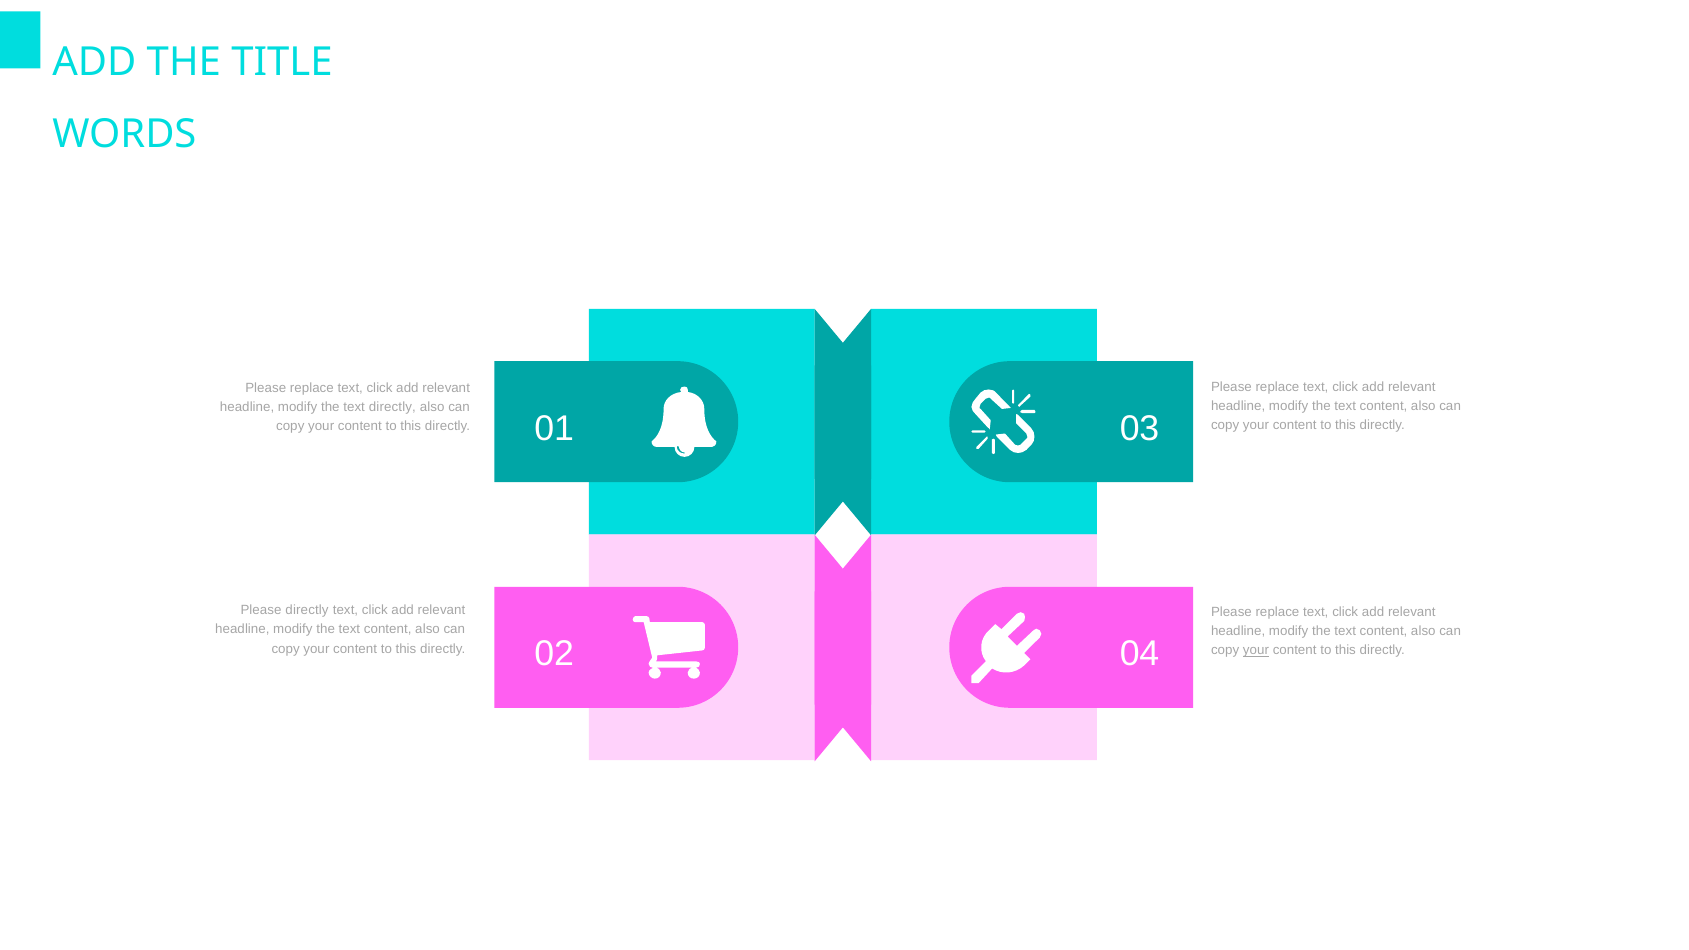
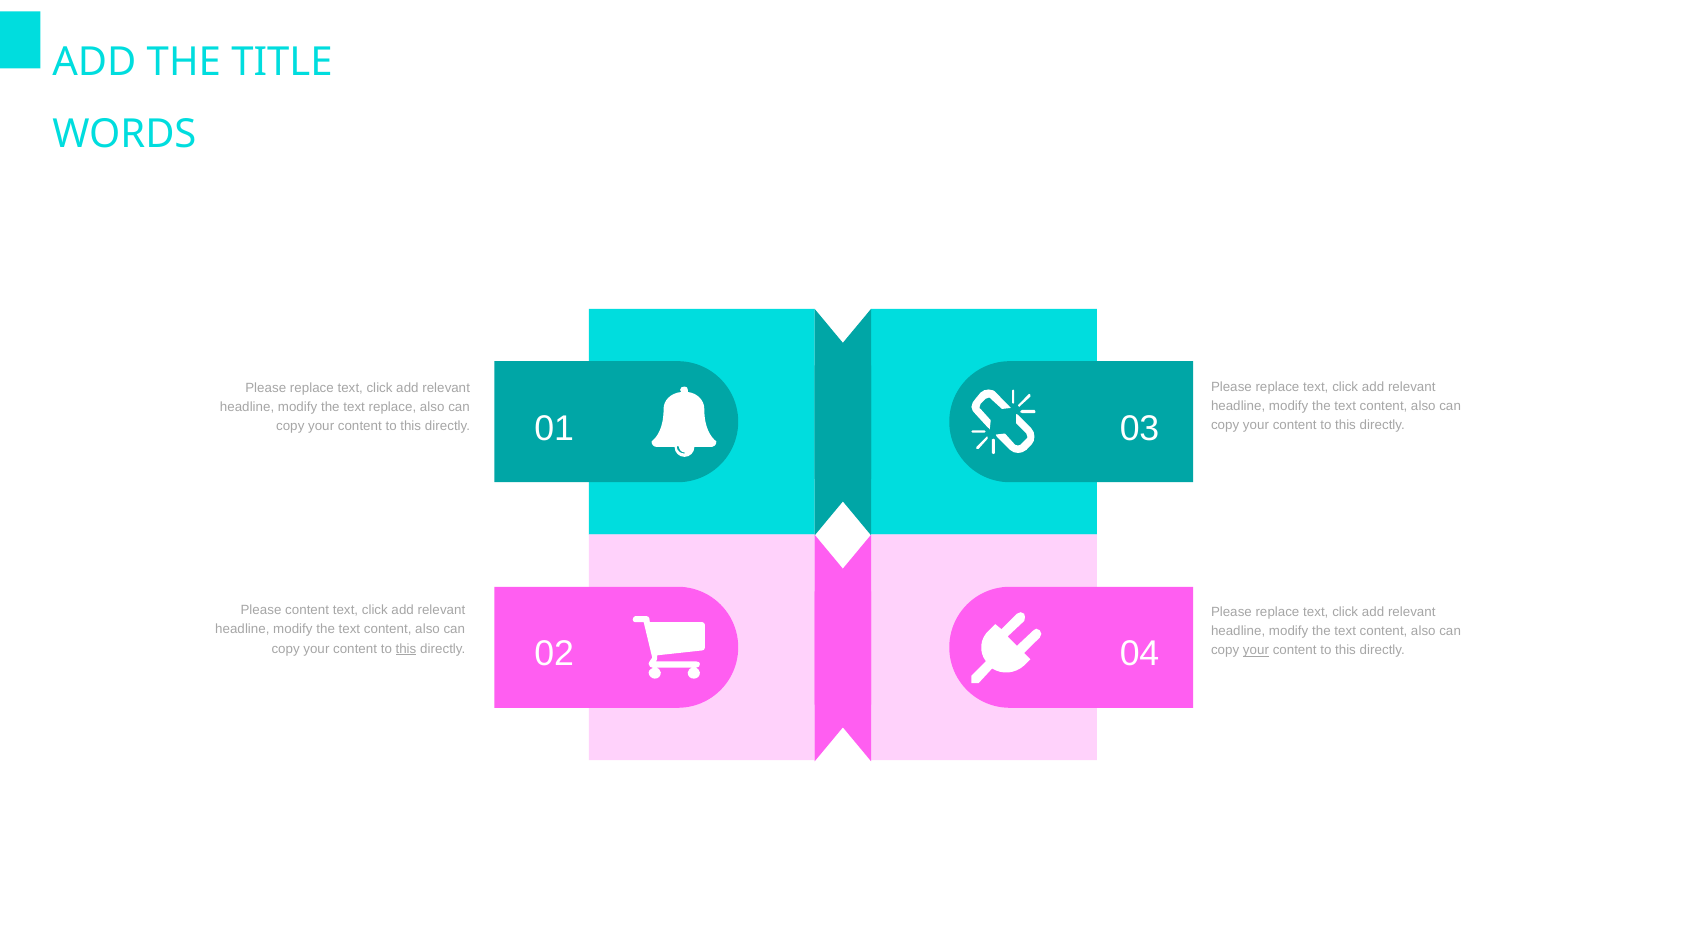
text directly: directly -> replace (392, 407)
Please directly: directly -> content (307, 610)
this underline: none -> present (406, 649)
